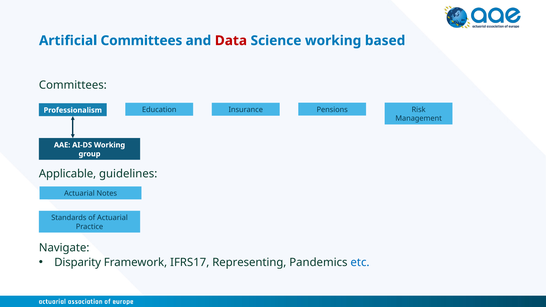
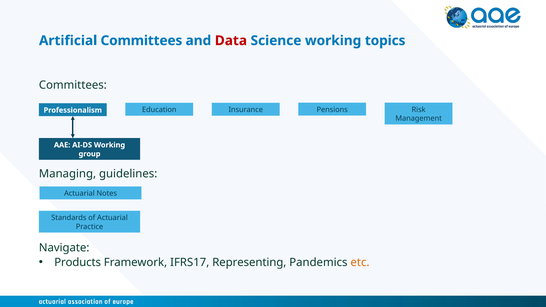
based: based -> topics (385, 41)
Applicable: Applicable -> Managing (67, 174)
Disparity: Disparity -> Products (78, 263)
etc colour: blue -> orange (360, 263)
